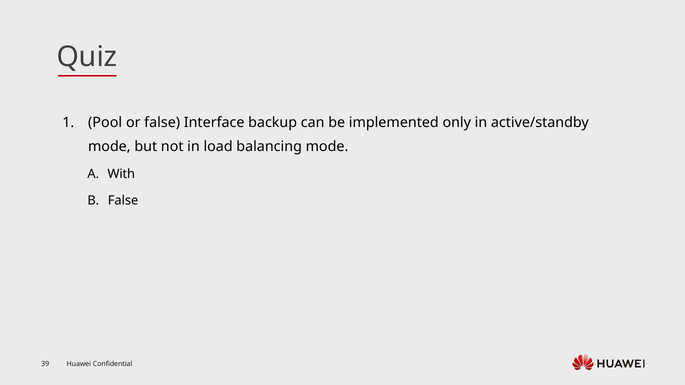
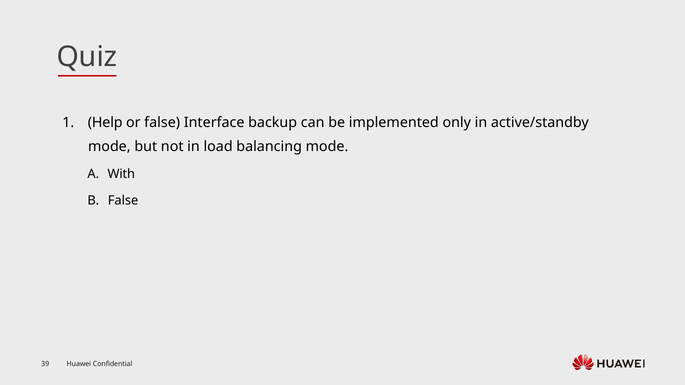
Pool: Pool -> Help (105, 123)
